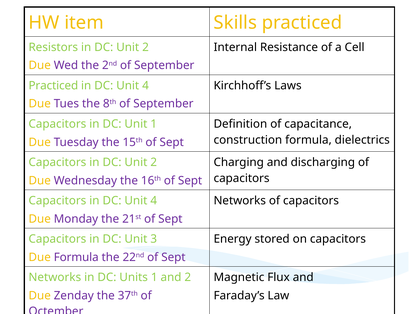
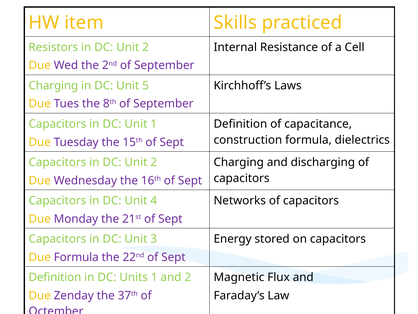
Practiced: Practiced -> Charging (53, 85)
4: 4 -> 5 (146, 85)
Networks: Networks -> Definition (55, 277)
